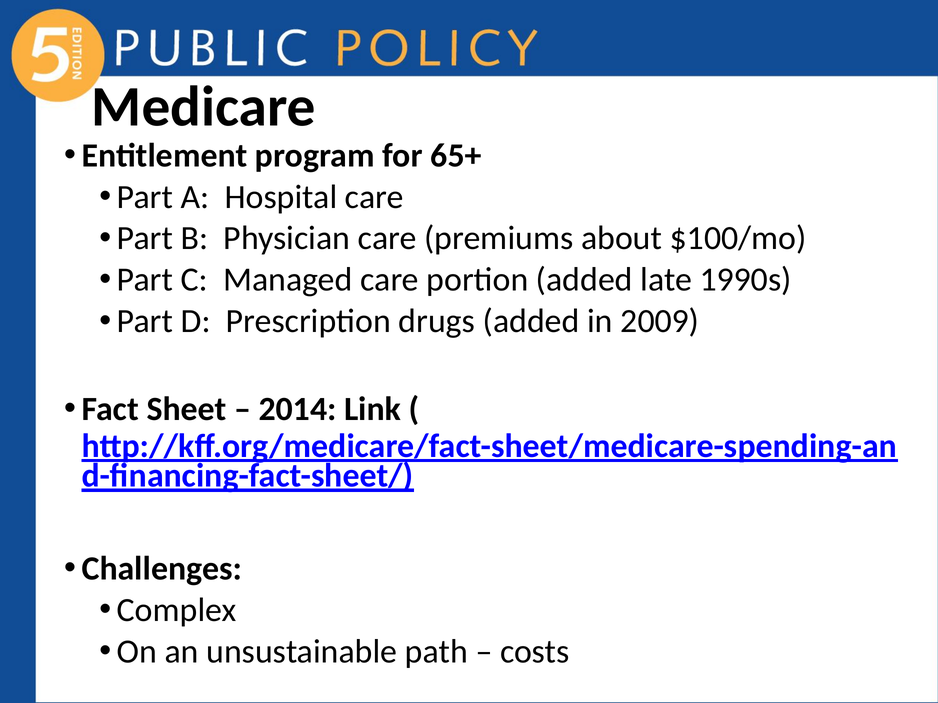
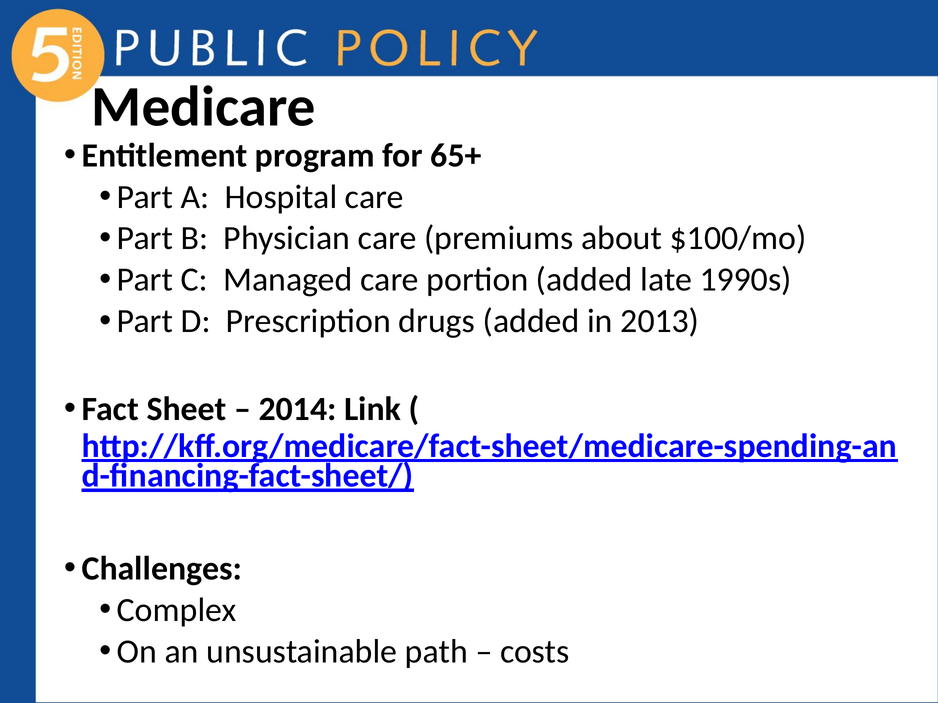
2009: 2009 -> 2013 (660, 321)
